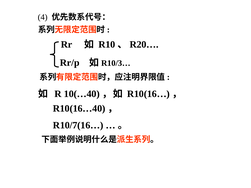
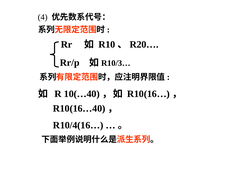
R10/7(16…: R10/7(16… -> R10/4(16… (78, 125)
